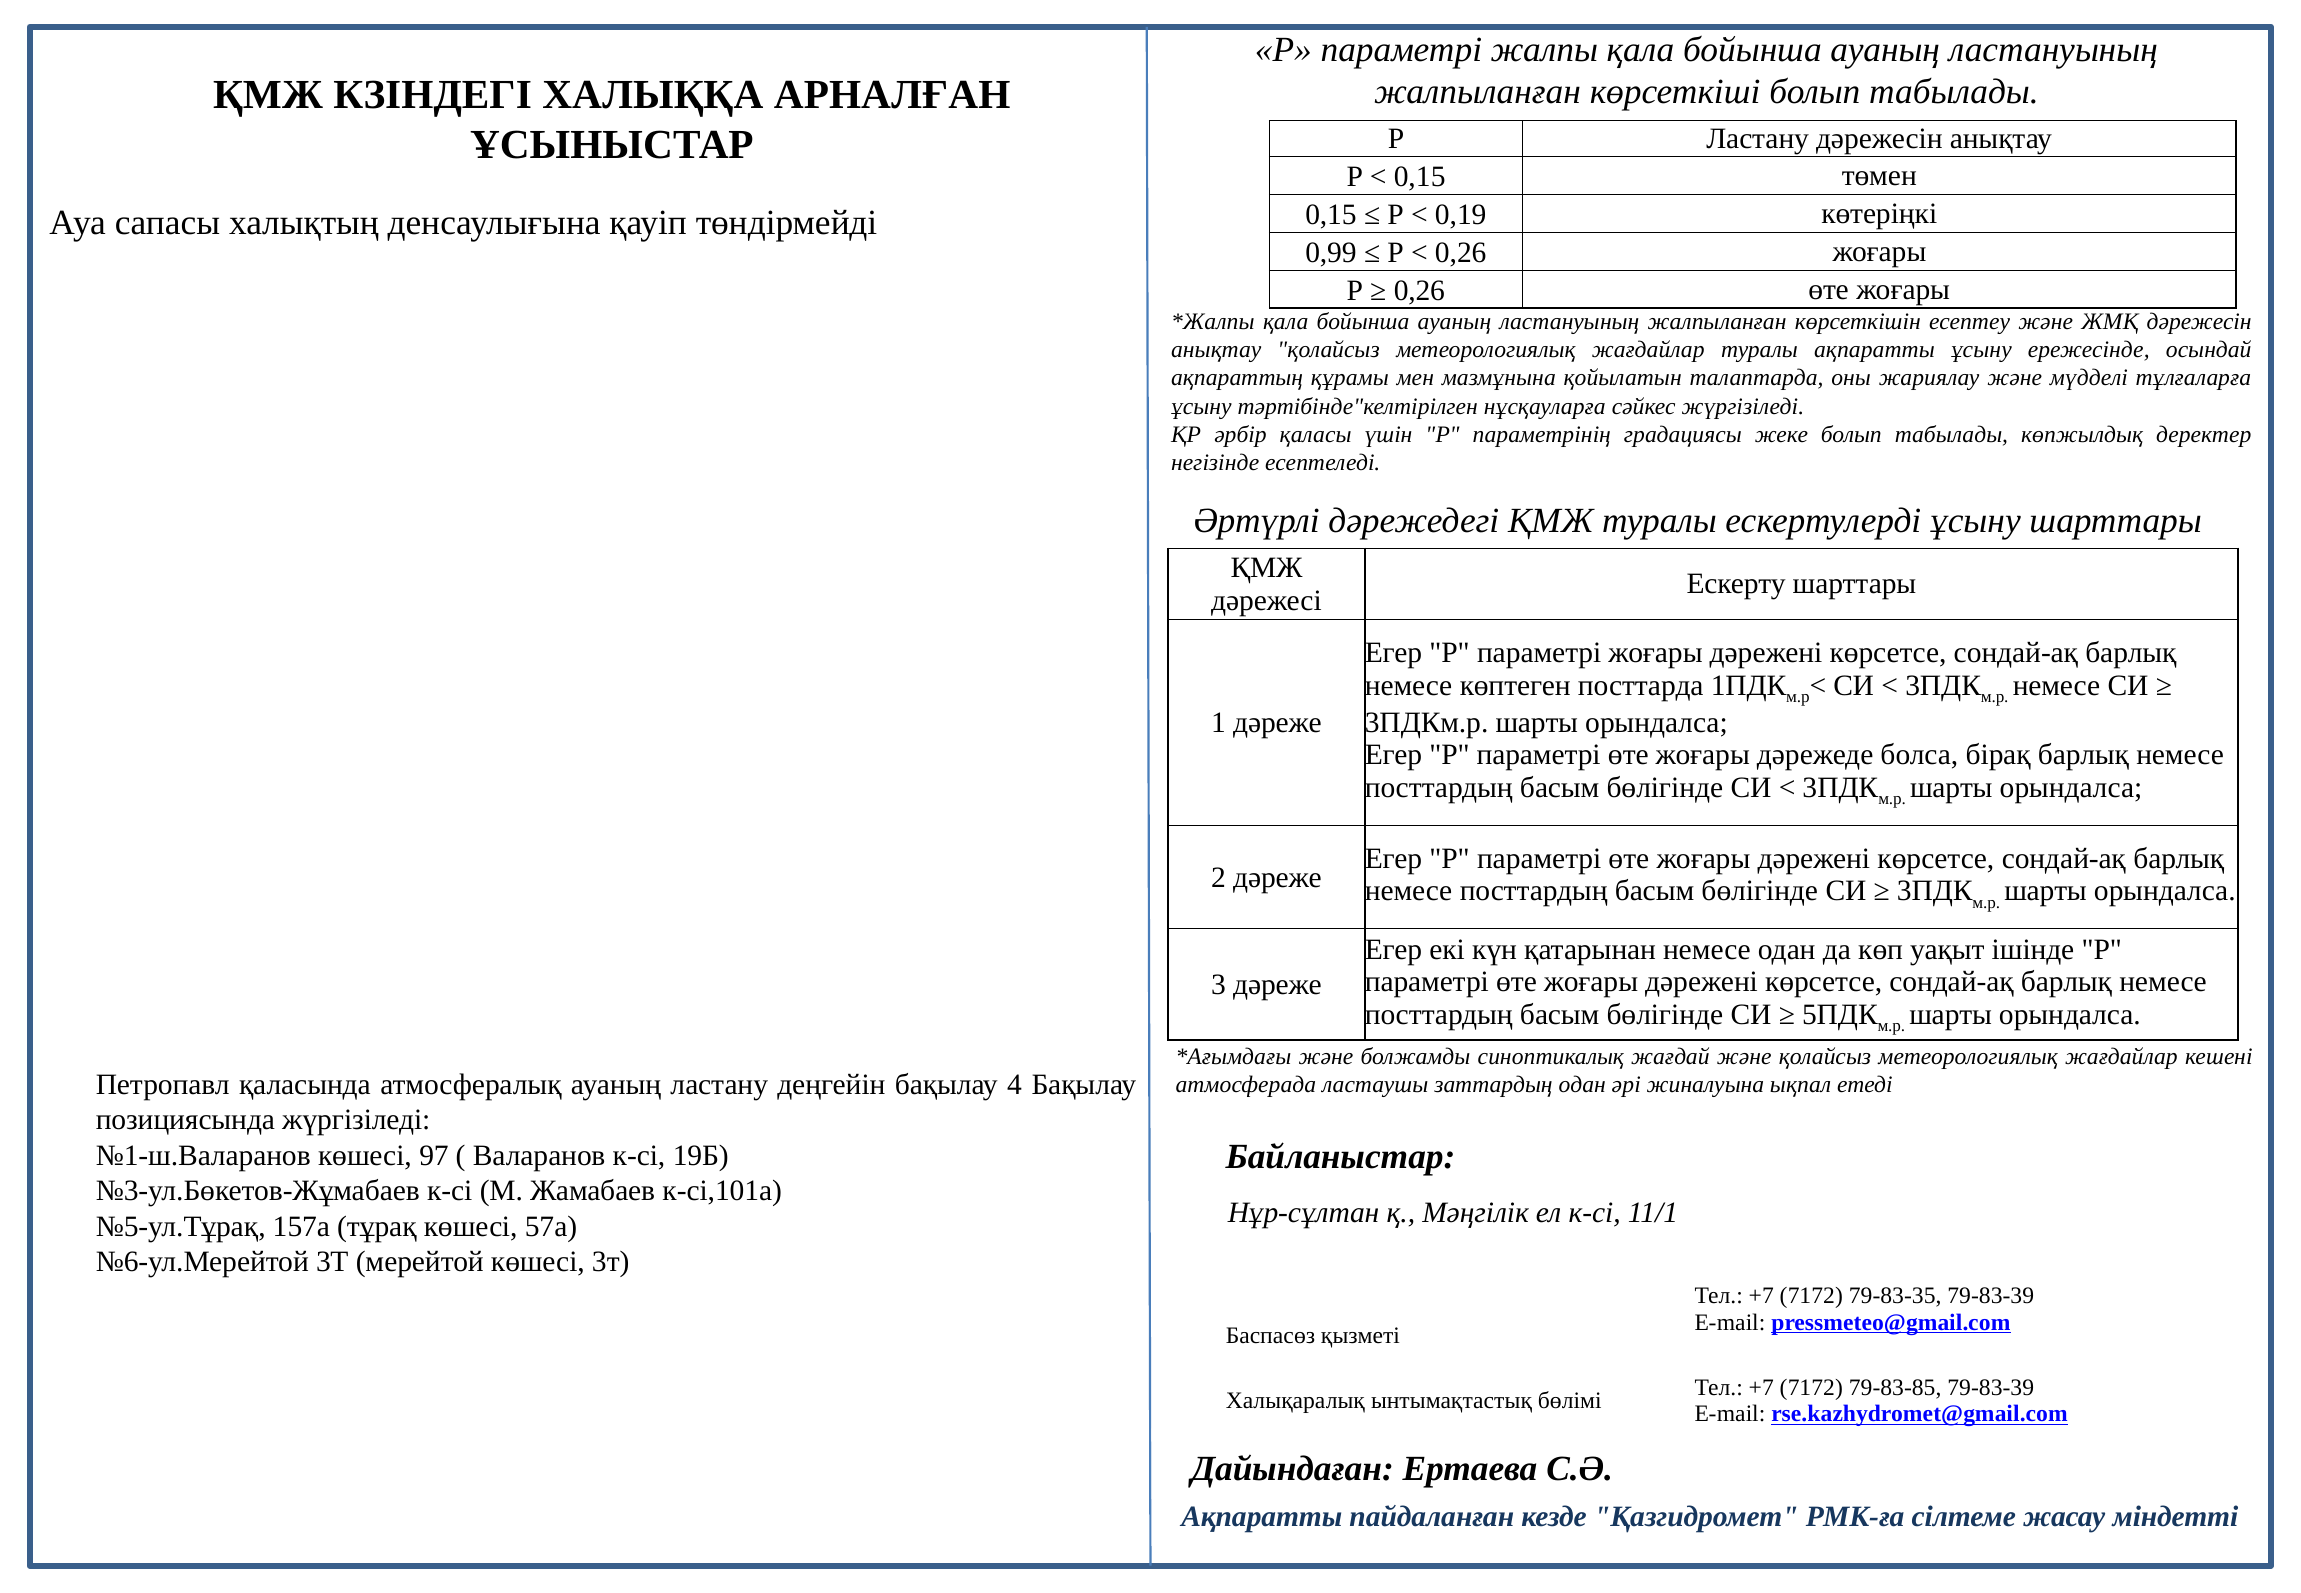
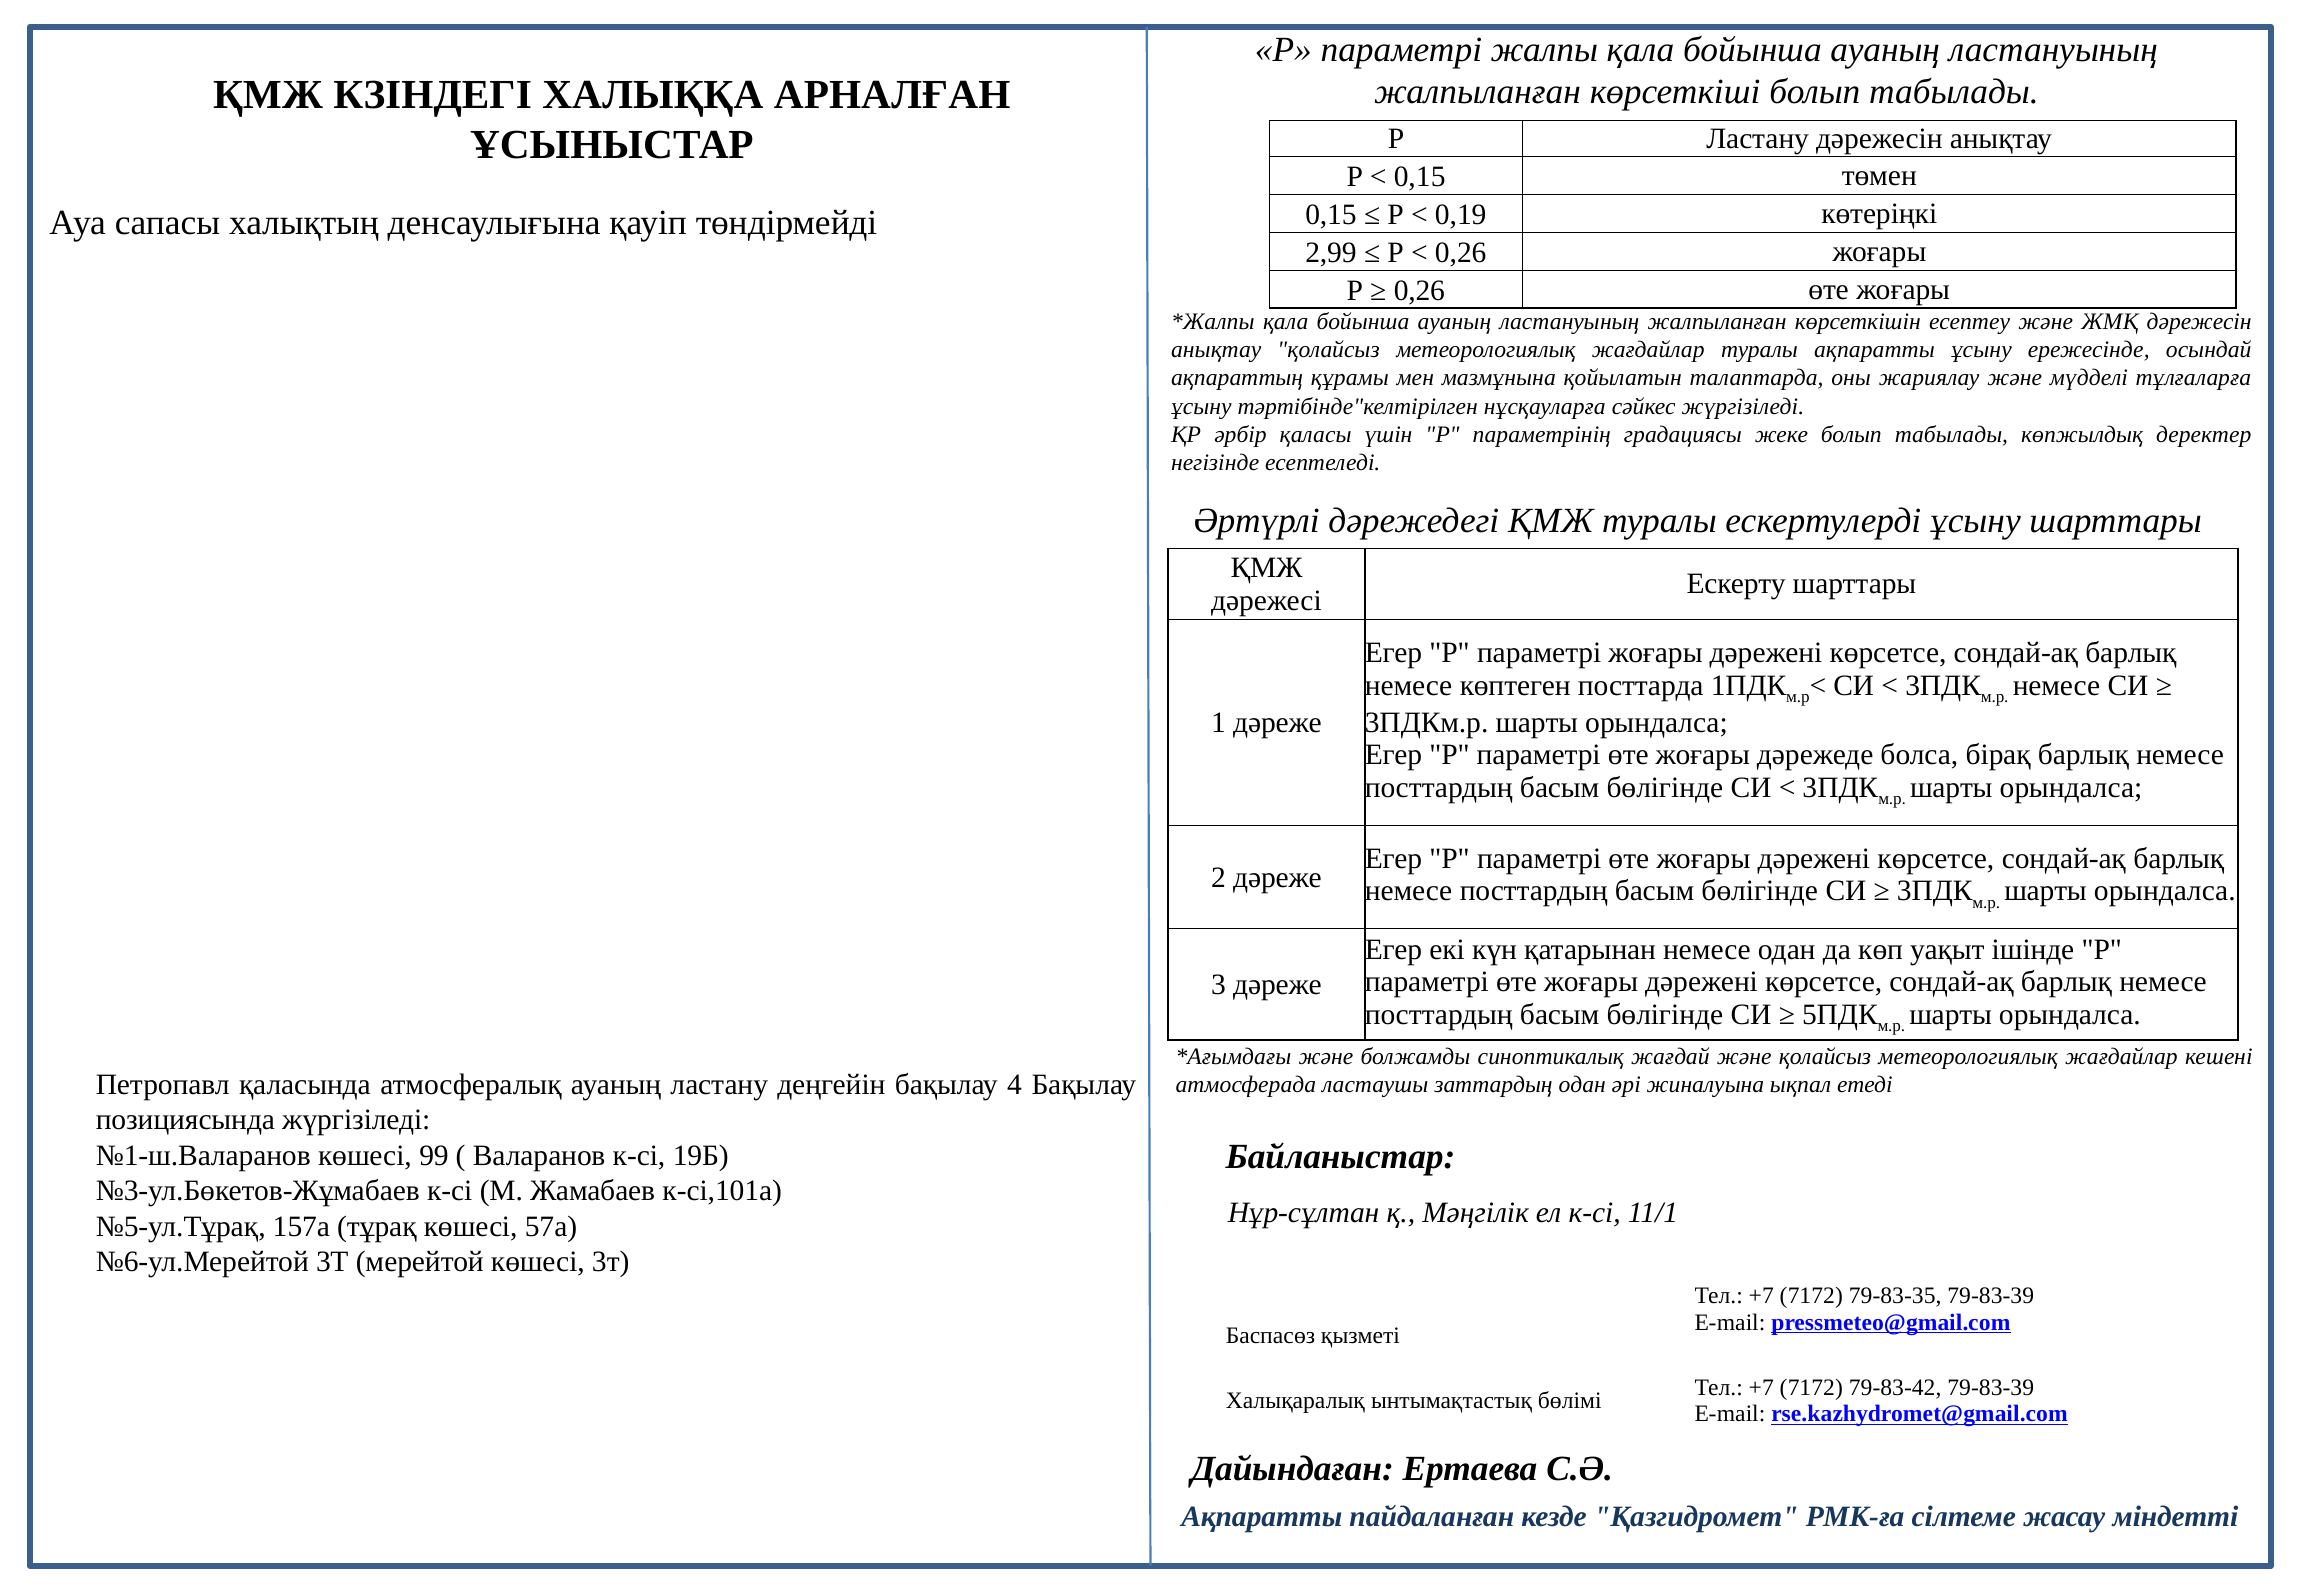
0,99: 0,99 -> 2,99 (1331, 252)
97: 97 -> 99 (434, 1155)
79-83-85: 79-83-85 -> 79-83-42 (1895, 1388)
